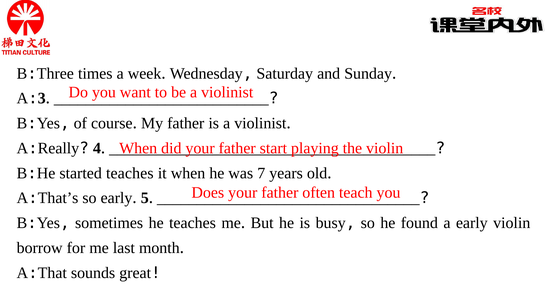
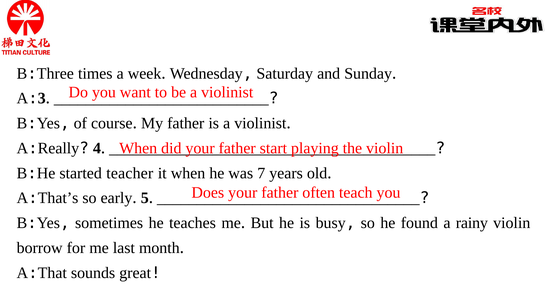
started teaches: teaches -> teacher (130, 173)
a early: early -> rainy (472, 223)
